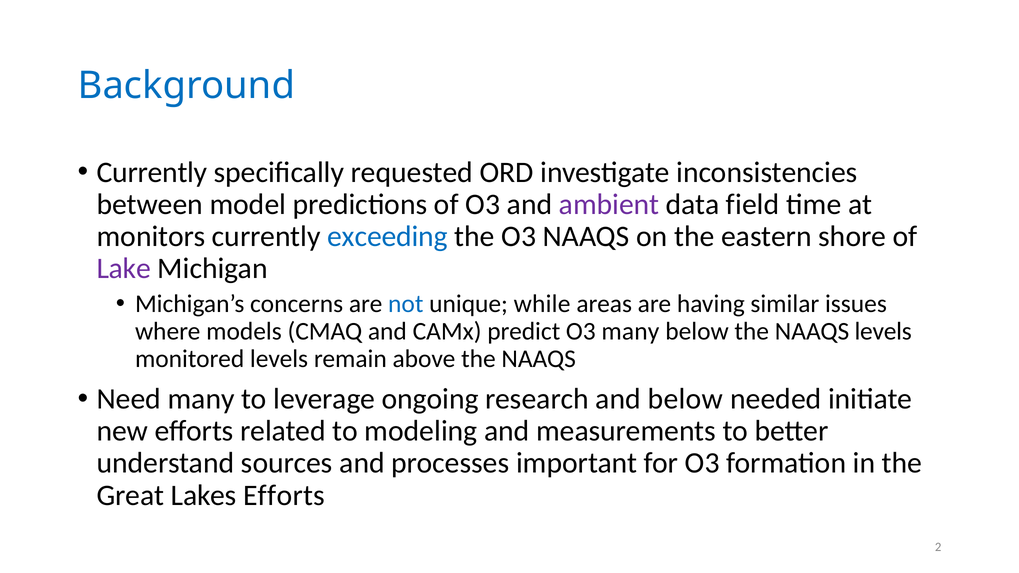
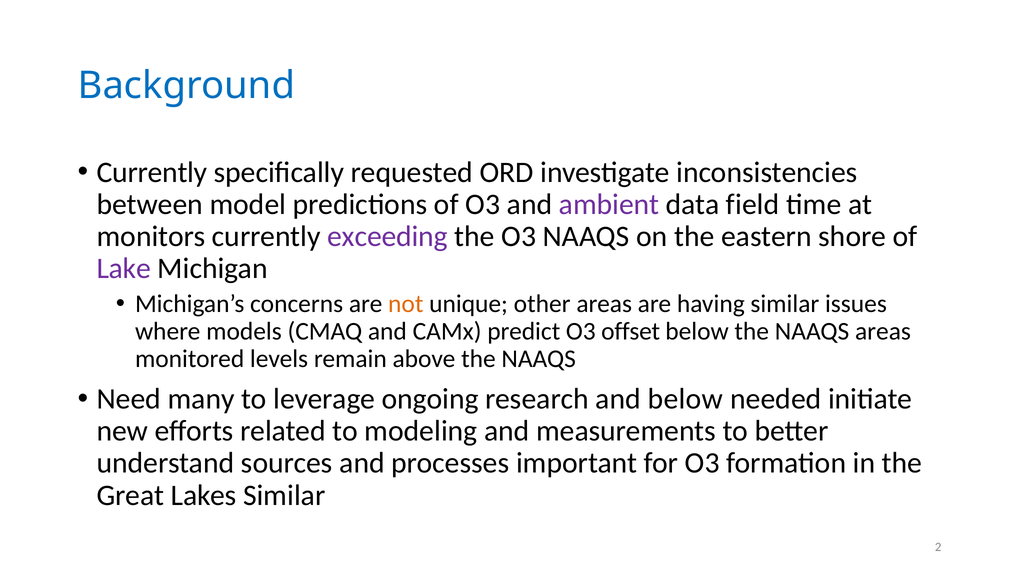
exceeding colour: blue -> purple (388, 236)
not colour: blue -> orange (406, 304)
while: while -> other (542, 304)
O3 many: many -> offset (631, 331)
NAAQS levels: levels -> areas (883, 331)
Lakes Efforts: Efforts -> Similar (284, 495)
